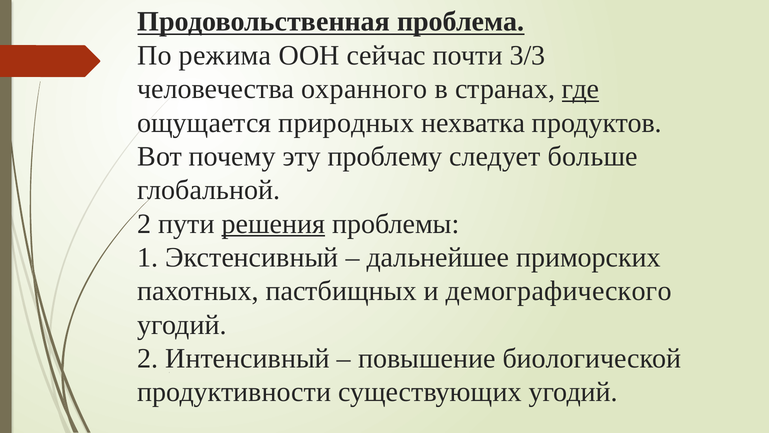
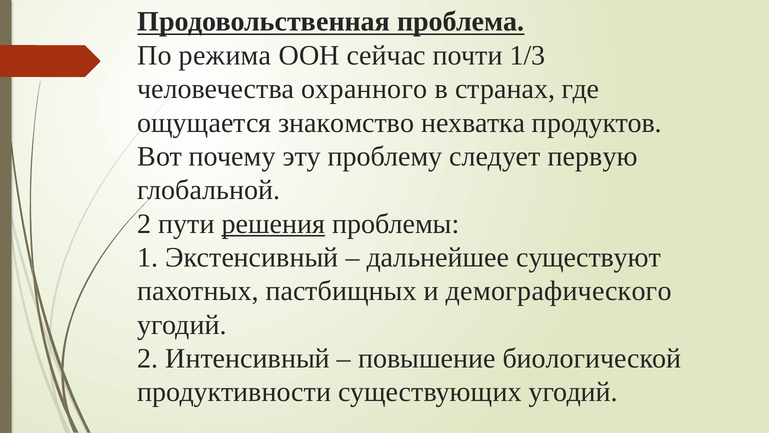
3/3: 3/3 -> 1/3 (527, 55)
где underline: present -> none (581, 89)
природных: природных -> знакомство (346, 123)
больше: больше -> первую (593, 156)
приморских: приморских -> существуют (588, 257)
